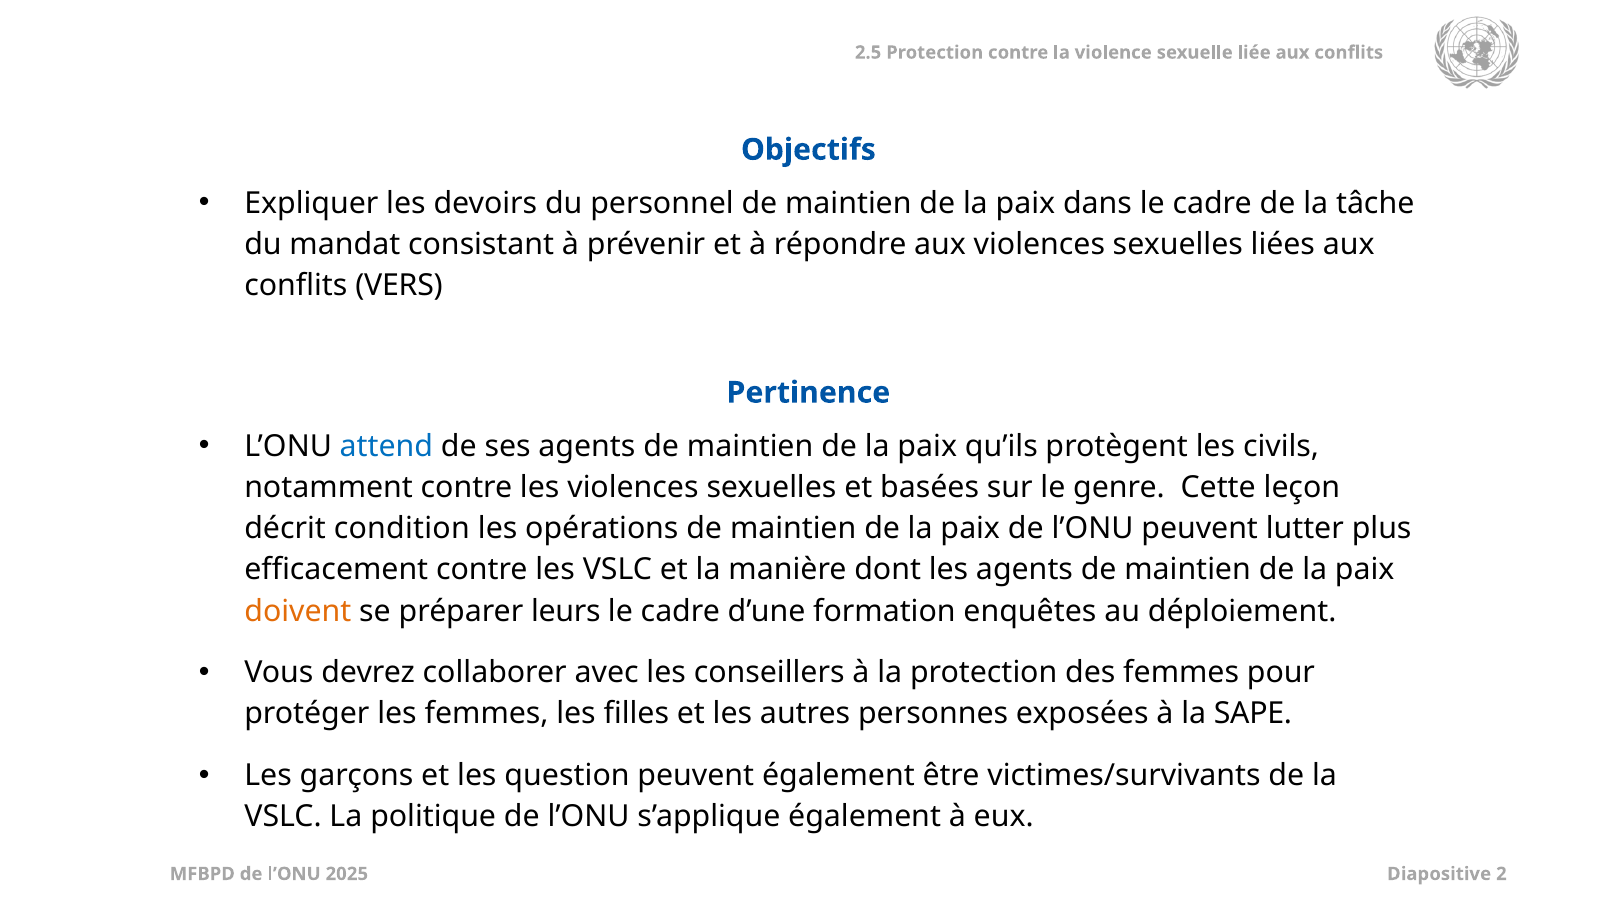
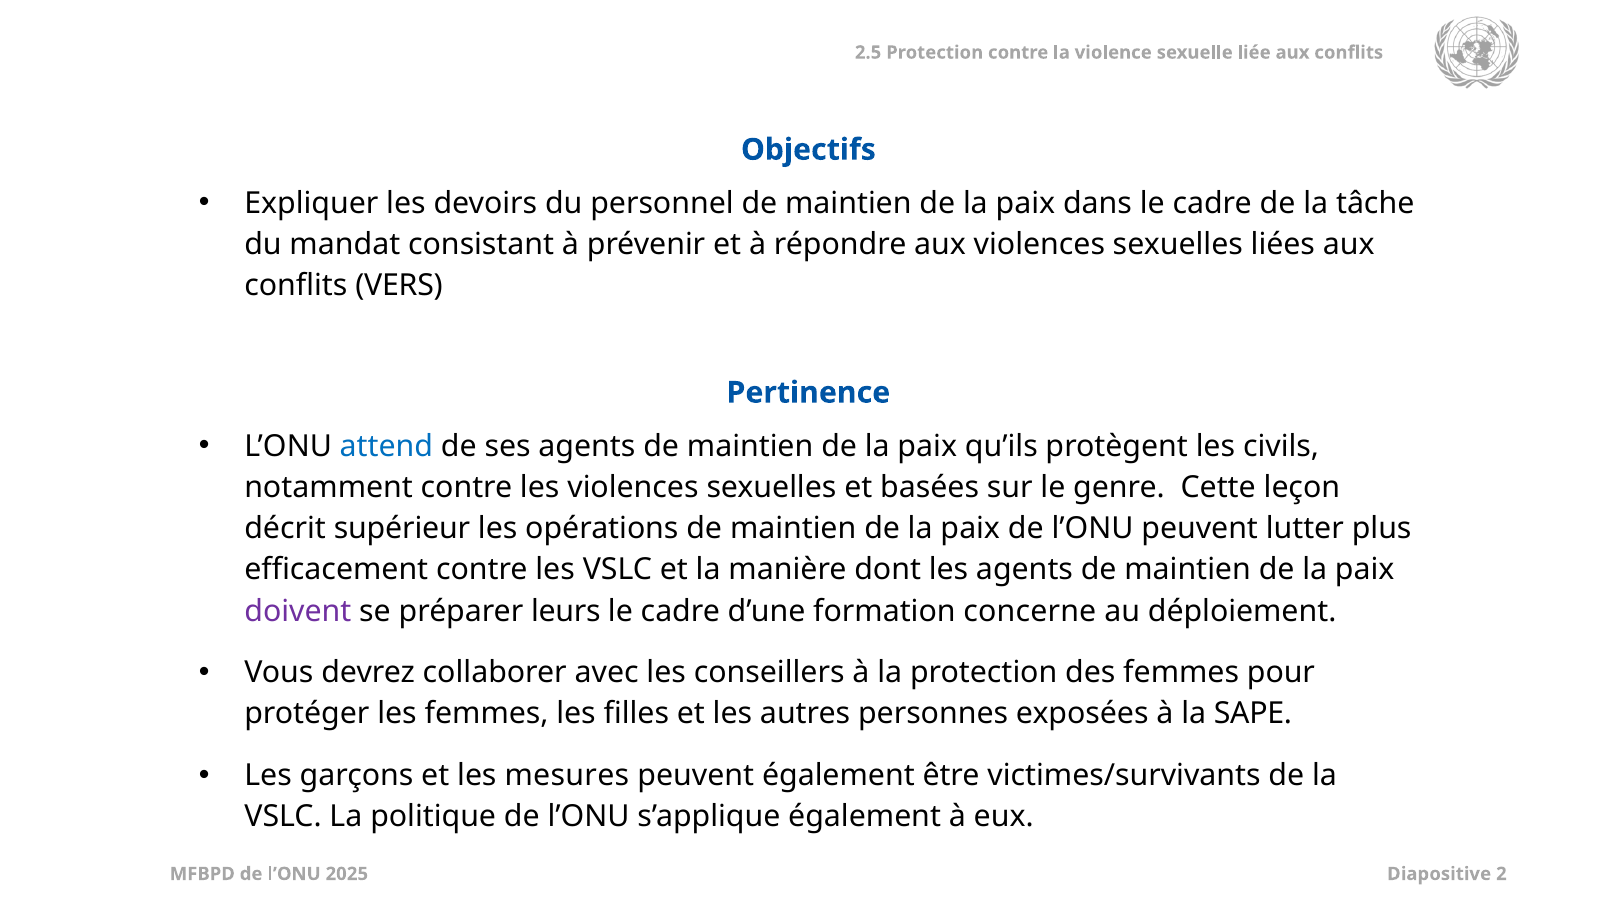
condition: condition -> supérieur (402, 528)
doivent colour: orange -> purple (298, 611)
enquêtes: enquêtes -> concerne (1030, 611)
question: question -> mesures (567, 775)
